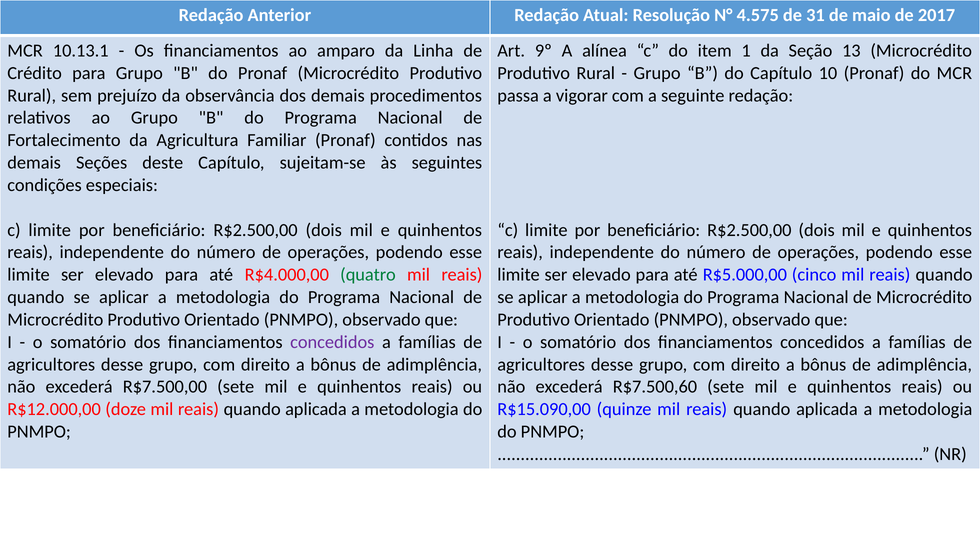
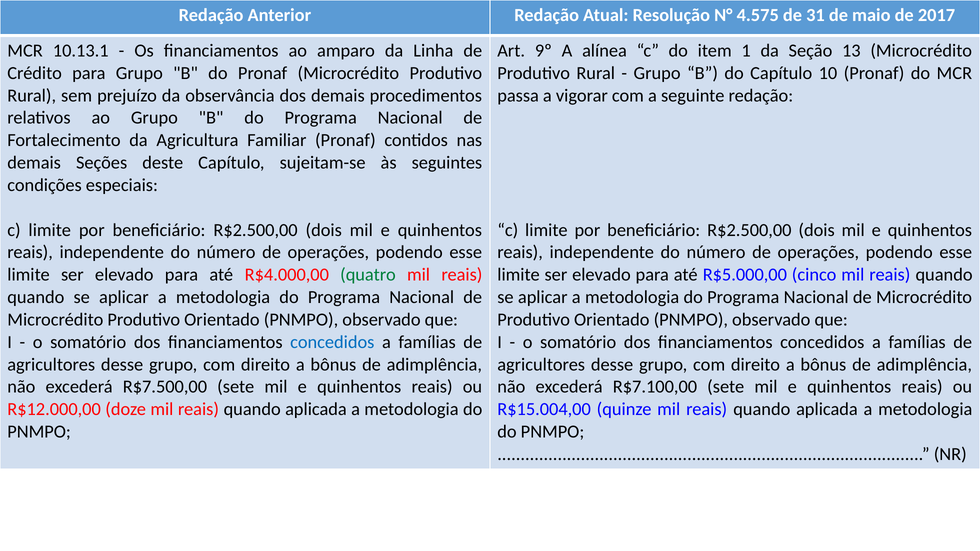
concedidos colour: purple -> blue (332, 342)
R$7.500,60: R$7.500,60 -> R$7.100,00 (655, 387)
R$15.090,00: R$15.090,00 -> R$15.004,00 (544, 410)
